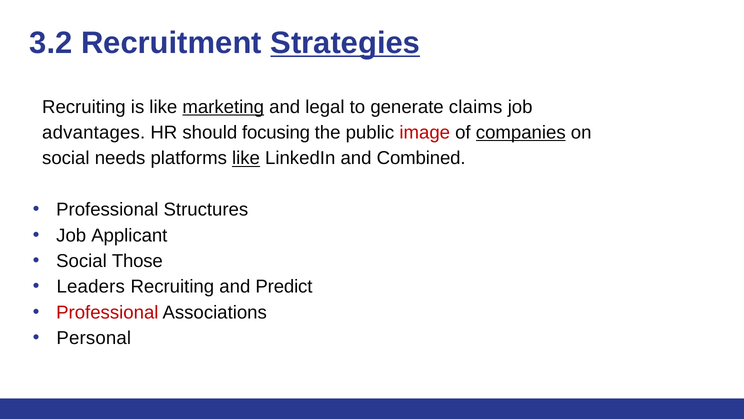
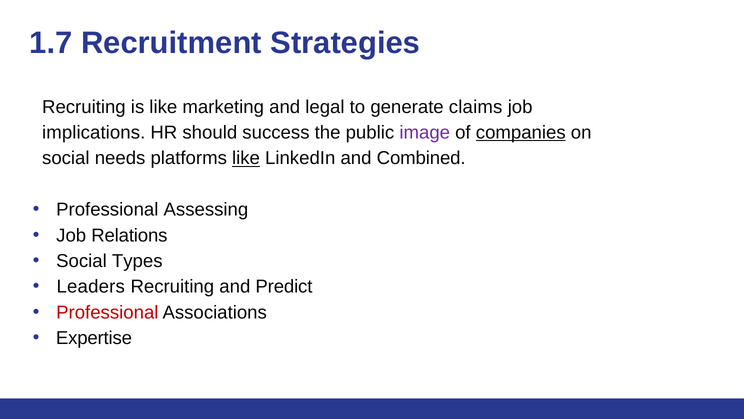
3.2: 3.2 -> 1.7 (51, 43)
Strategies underline: present -> none (345, 43)
marketing underline: present -> none (223, 107)
advantages: advantages -> implications (94, 132)
focusing: focusing -> success (276, 132)
image colour: red -> purple (425, 132)
Structures: Structures -> Assessing (206, 209)
Applicant: Applicant -> Relations (129, 235)
Those: Those -> Types (137, 261)
Personal: Personal -> Expertise (94, 338)
